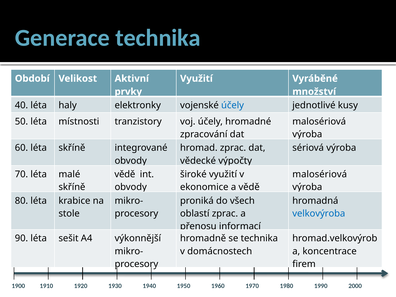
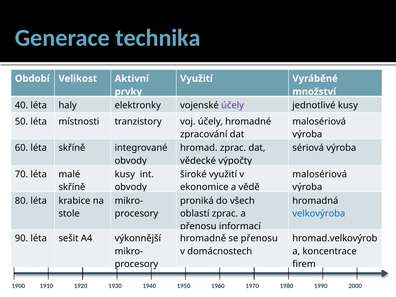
účely colour: blue -> purple (233, 105)
vědě: vědě -> kusy (125, 174)
se technika: technika -> přenosu (259, 238)
